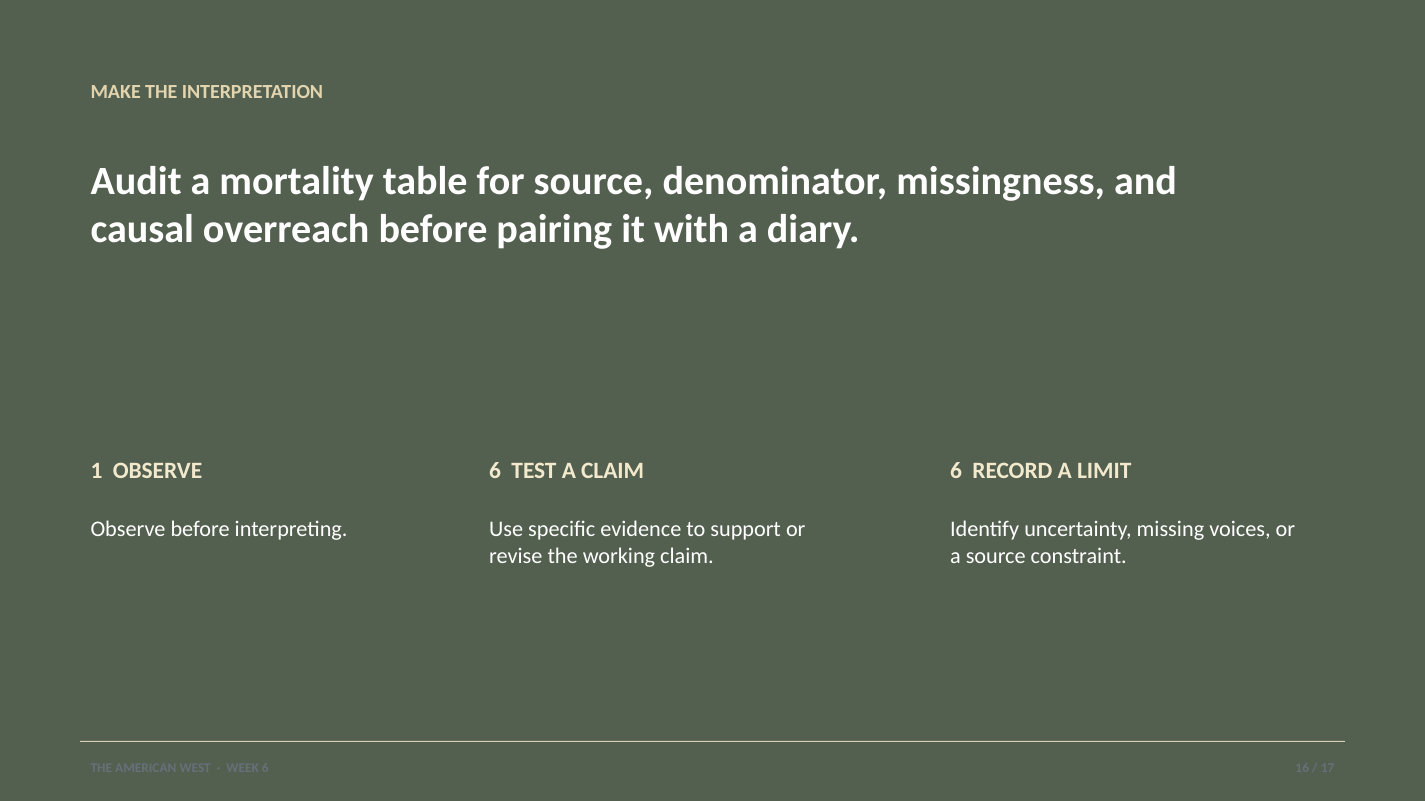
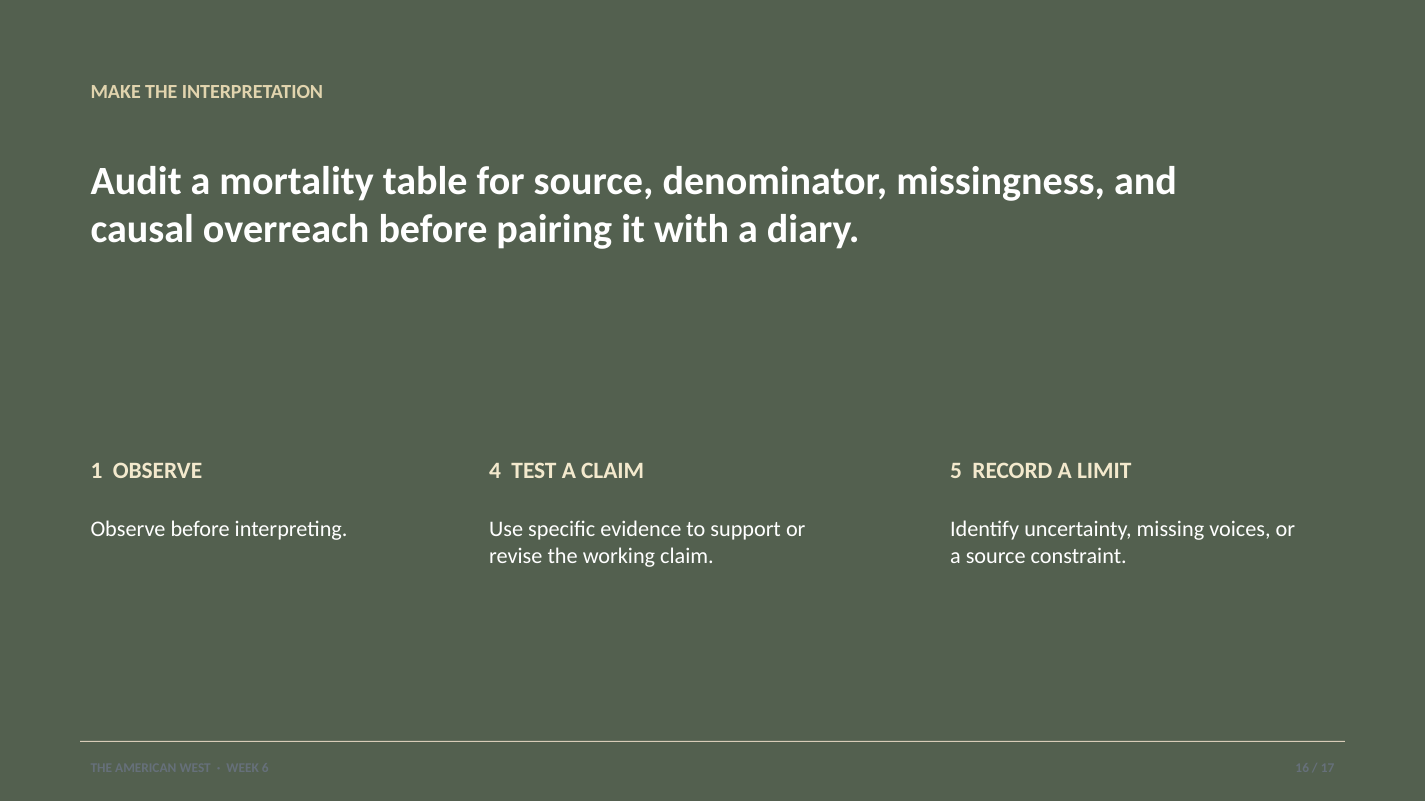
OBSERVE 6: 6 -> 4 (495, 471)
CLAIM 6: 6 -> 5 (956, 471)
